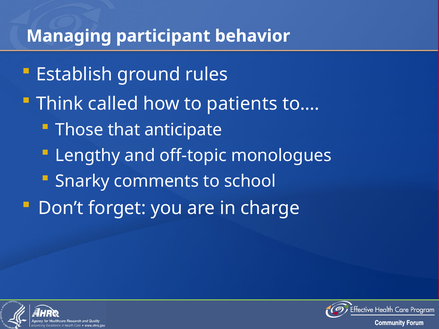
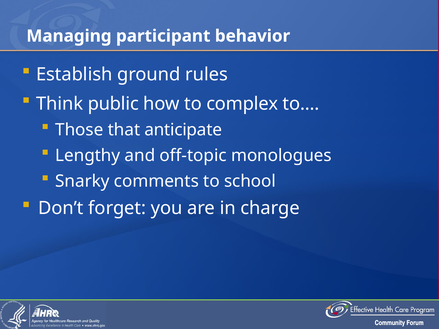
called: called -> public (113, 104)
patients: patients -> complex (242, 104)
